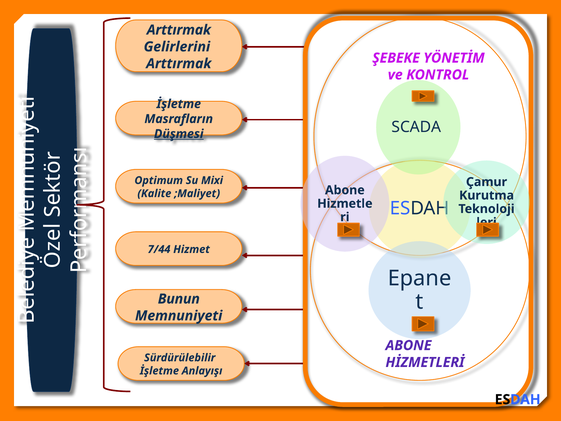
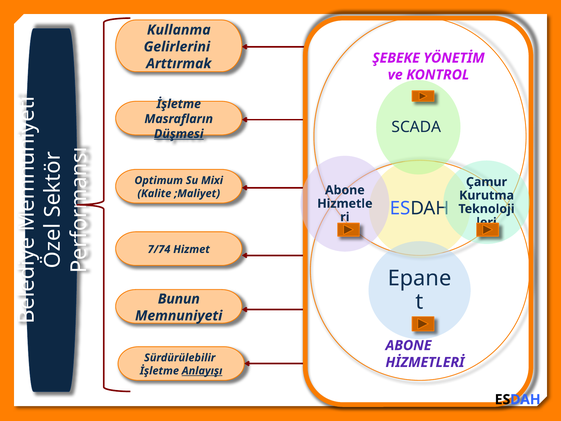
Arttırmak: Arttırmak -> Kullanma (179, 30)
7/44: 7/44 -> 7/74 (159, 249)
Anlayışı underline: none -> present (202, 371)
